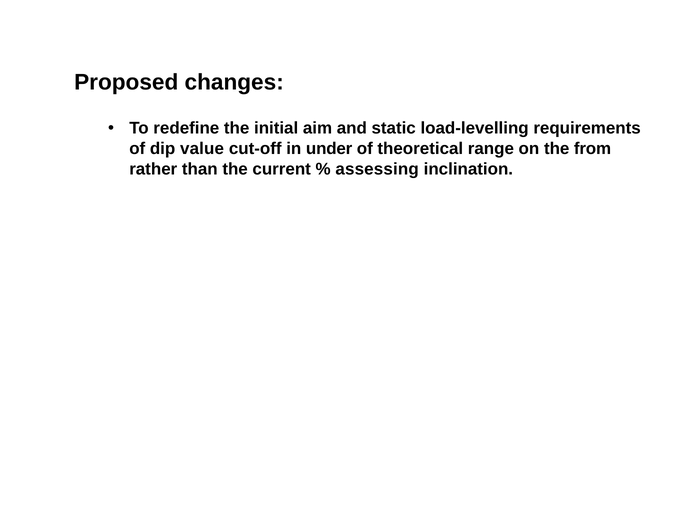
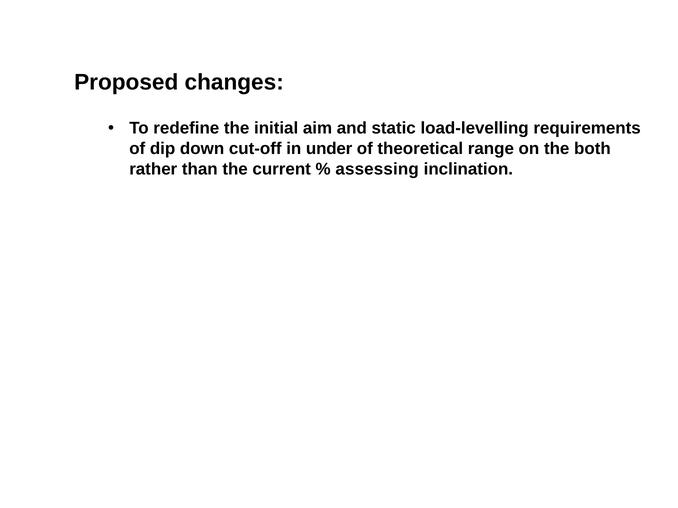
value: value -> down (202, 149)
from: from -> both (592, 149)
